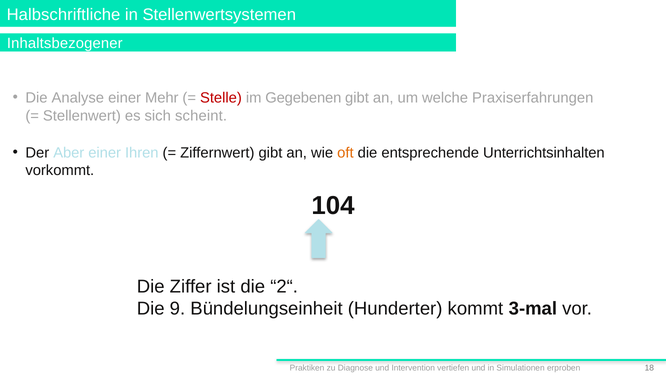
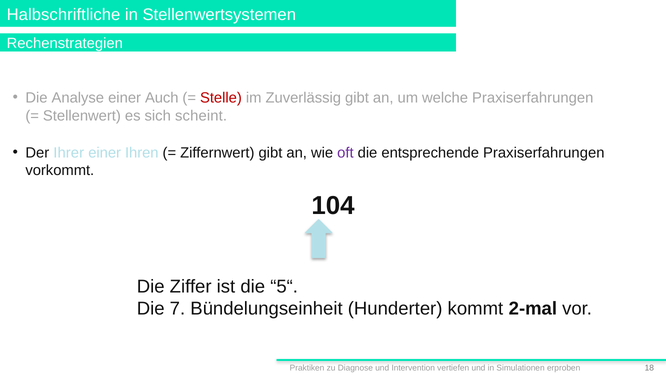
Inhaltsbezogener: Inhaltsbezogener -> Rechenstrategien (65, 43)
Mehr: Mehr -> Auch (162, 98)
Gegebenen: Gegebenen -> Zuverlässig (303, 98)
Aber: Aber -> Ihrer (69, 153)
oft colour: orange -> purple (345, 153)
entsprechende Unterrichtsinhalten: Unterrichtsinhalten -> Praxiserfahrungen (544, 153)
2“: 2“ -> 5“ (284, 286)
9: 9 -> 7 (177, 308)
3-mal: 3-mal -> 2-mal (533, 308)
